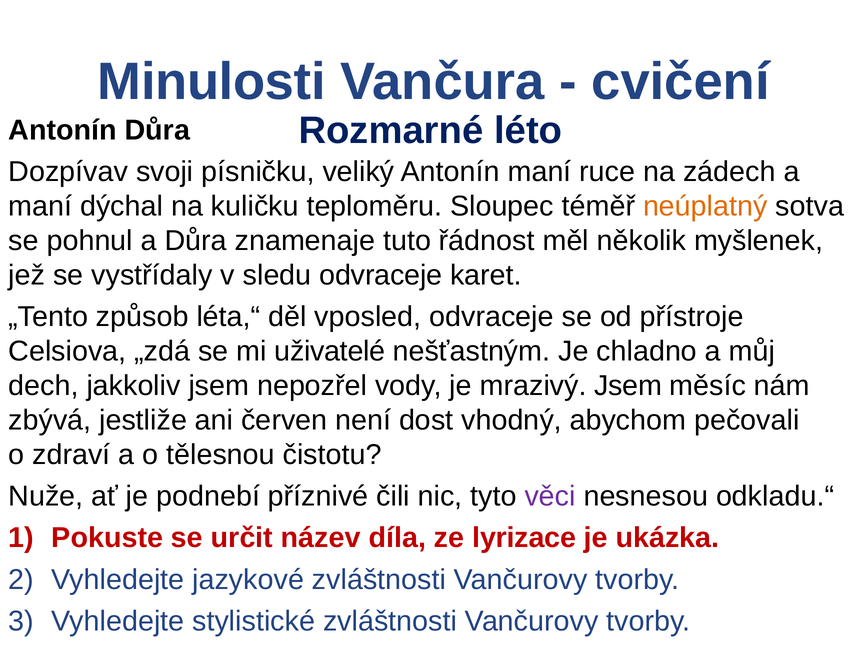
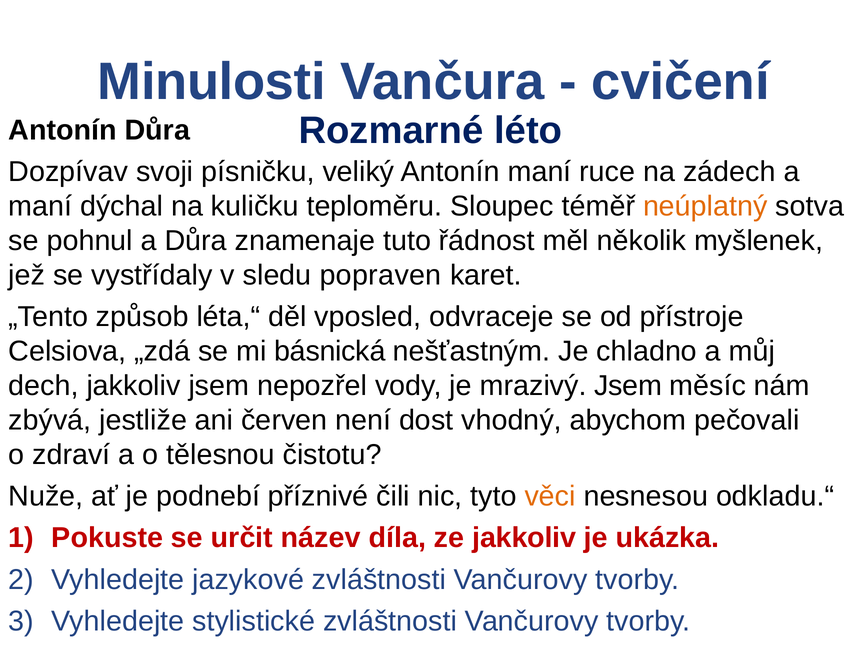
sledu odvraceje: odvraceje -> popraven (381, 275)
uživatelé: uživatelé -> básnická (330, 351)
věci colour: purple -> orange (550, 496)
ze lyrizace: lyrizace -> jakkoliv (524, 538)
